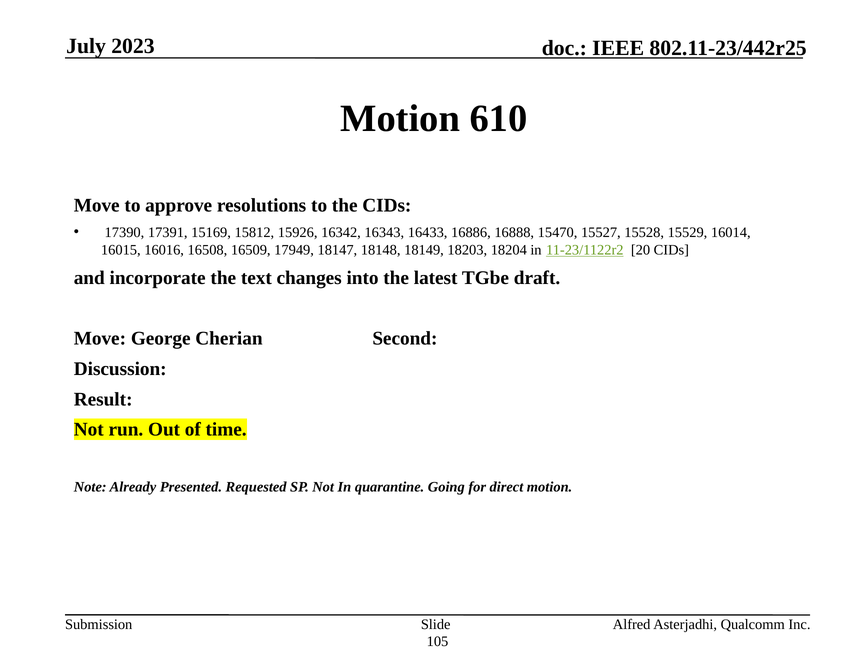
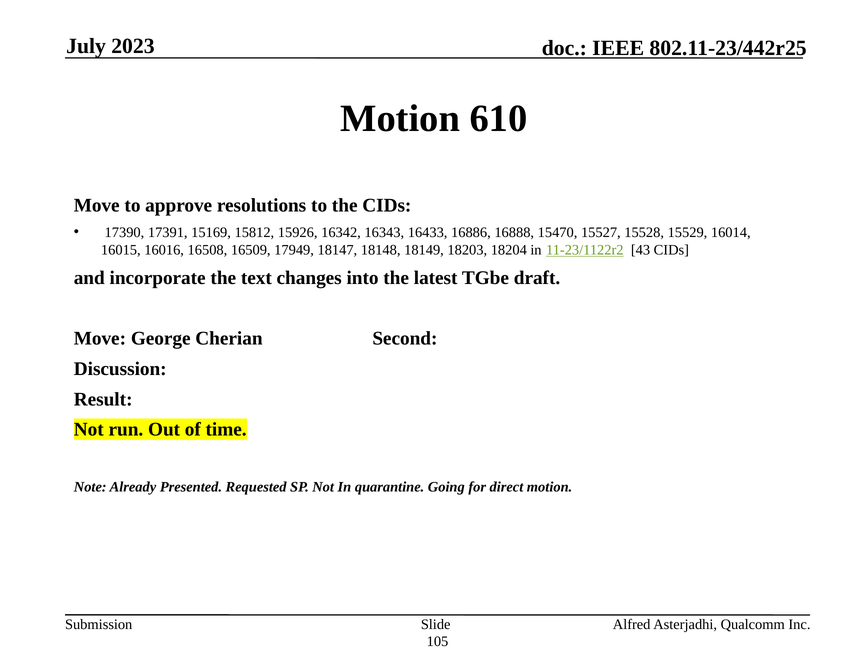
20: 20 -> 43 (641, 250)
